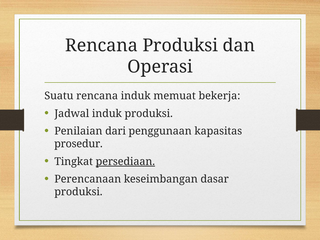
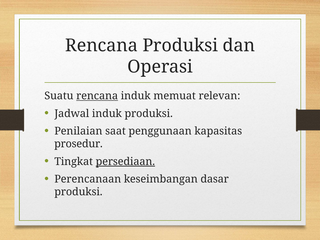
rencana underline: none -> present (97, 96)
bekerja: bekerja -> relevan (219, 96)
dari: dari -> saat (115, 131)
